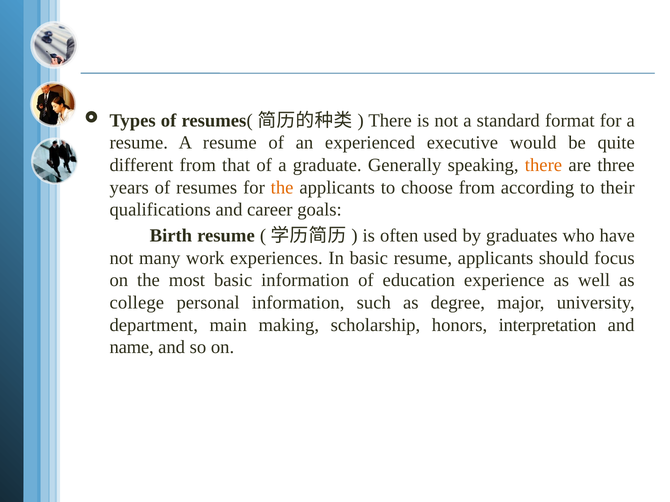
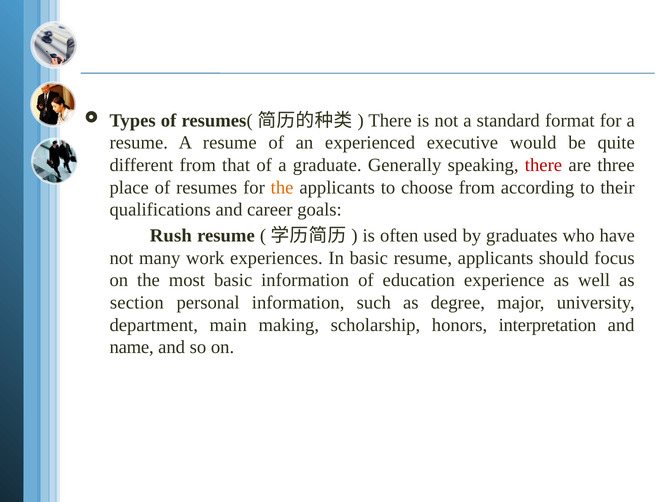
there colour: orange -> red (543, 165)
years: years -> place (129, 188)
Birth: Birth -> Rush (171, 236)
college: college -> section (137, 303)
